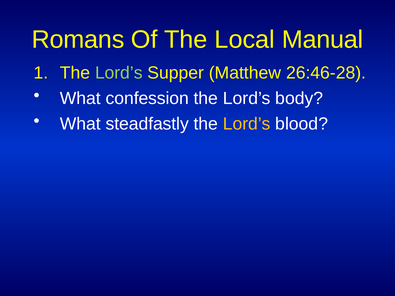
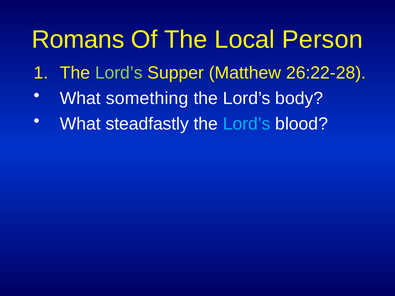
Manual: Manual -> Person (322, 40)
26:46-28: 26:46-28 -> 26:22-28 (326, 73)
confession: confession -> something (147, 98)
Lord’s colour: yellow -> light blue (247, 124)
